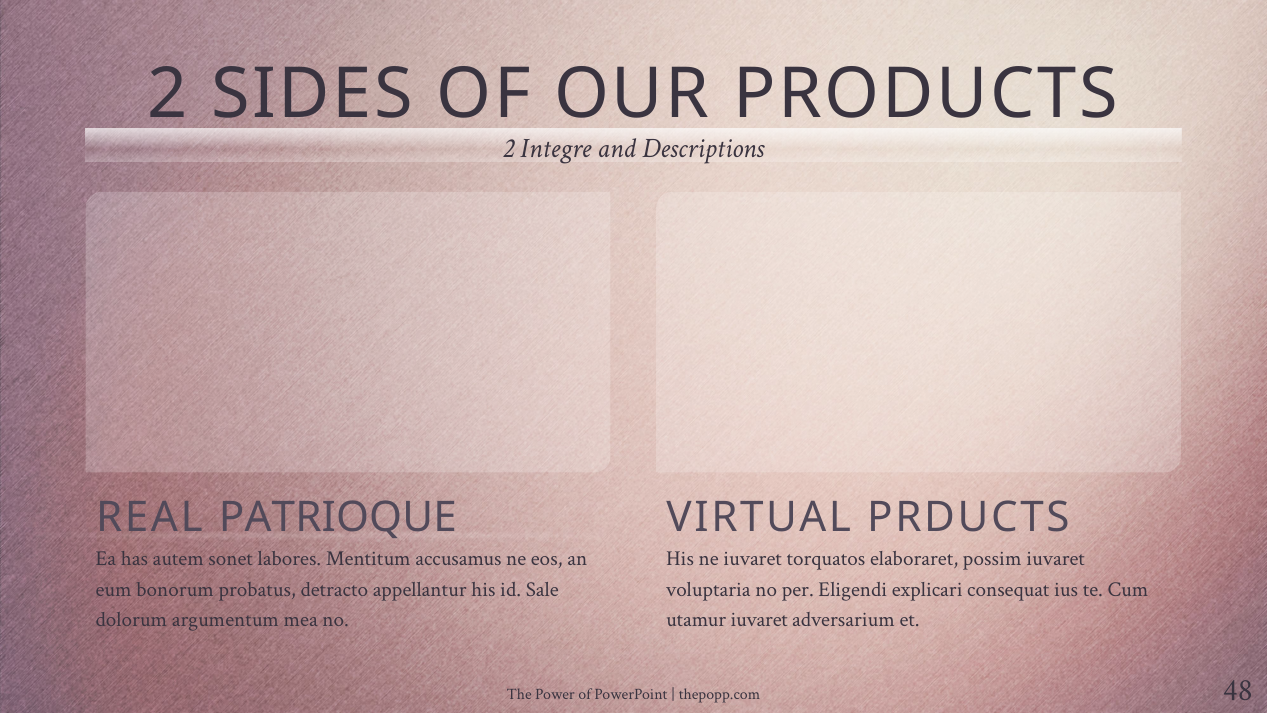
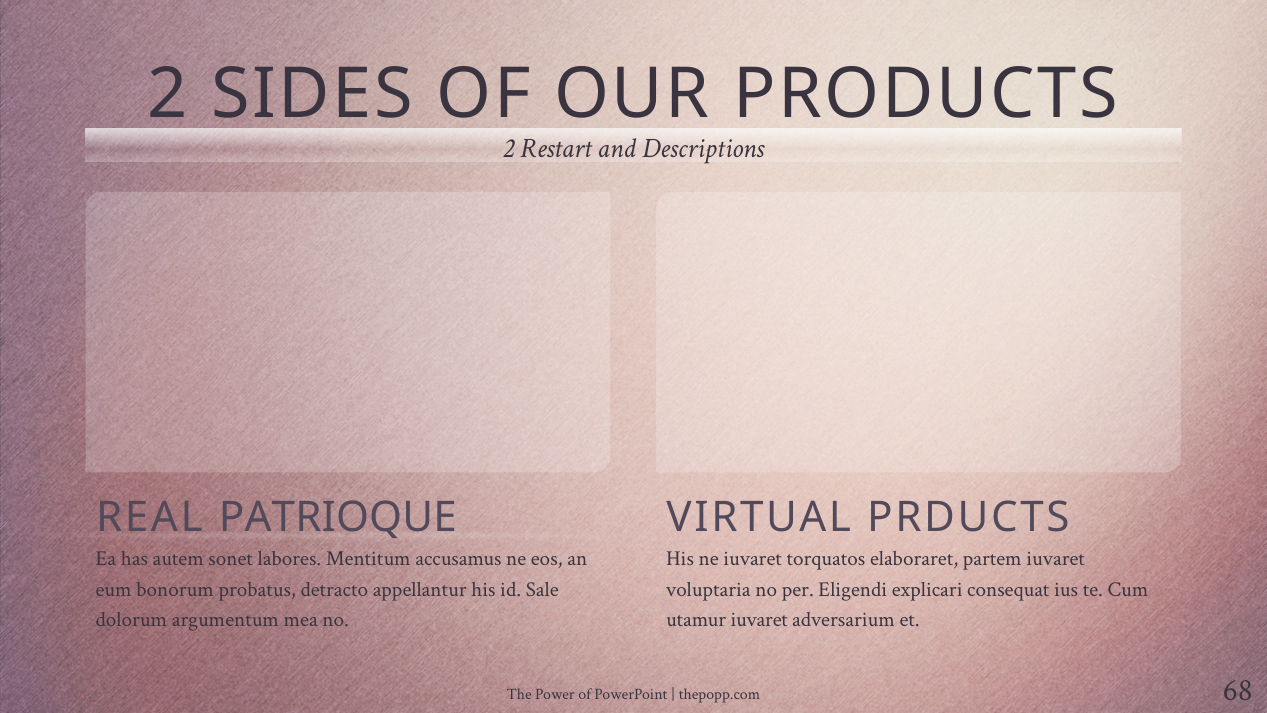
Integre: Integre -> Restart (556, 148)
possim: possim -> partem (992, 558)
48: 48 -> 68 (1238, 690)
